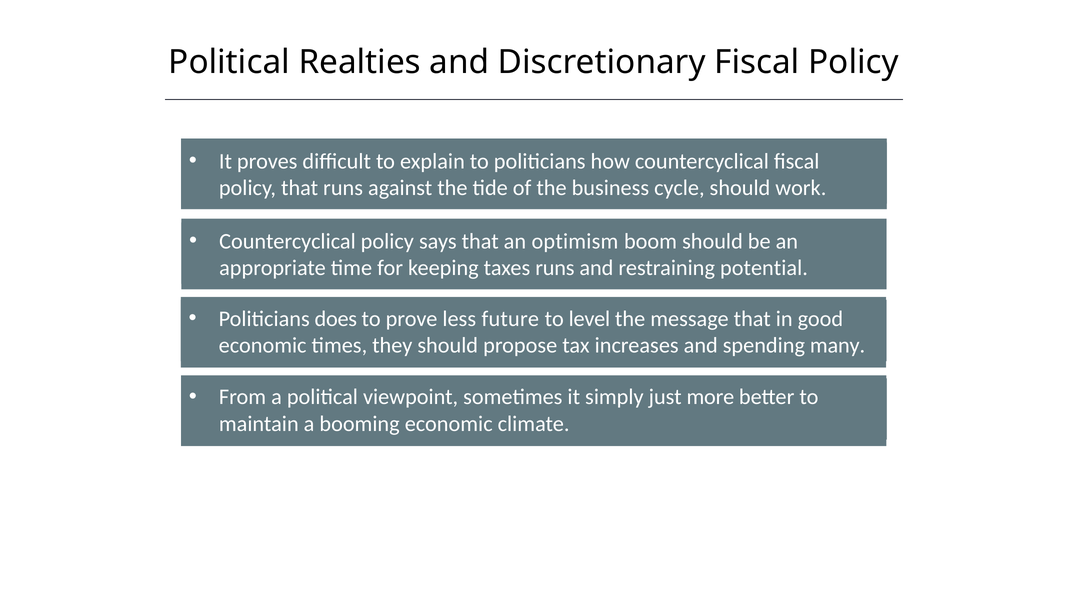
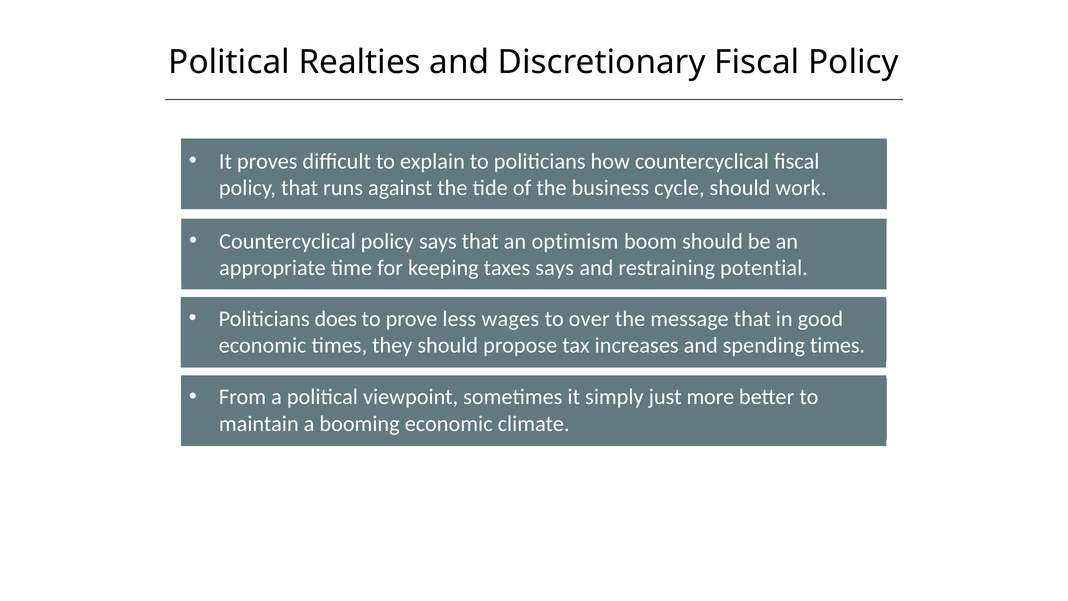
taxes runs: runs -> says (555, 268)
future: future -> wages (510, 319)
level: level -> over (589, 319)
spending many: many -> times (838, 345)
